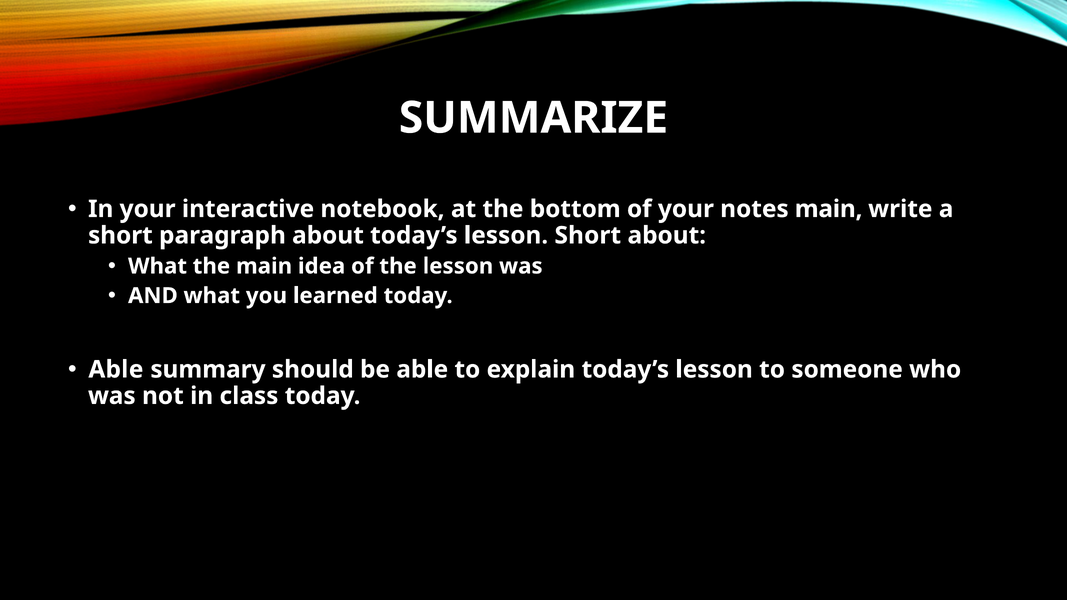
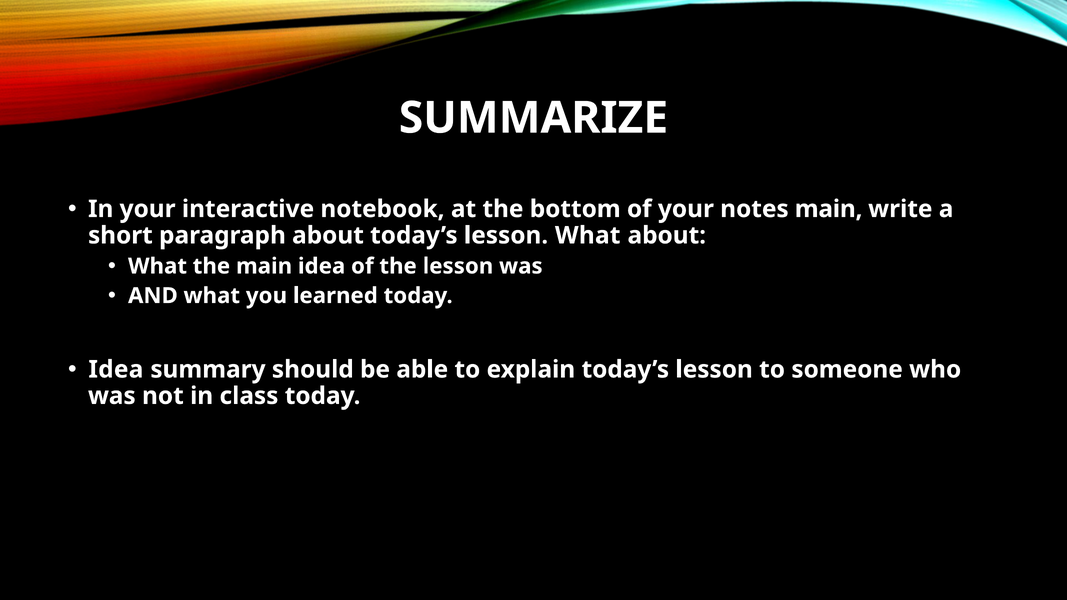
lesson Short: Short -> What (588, 236)
Able: Able -> Idea (116, 370)
